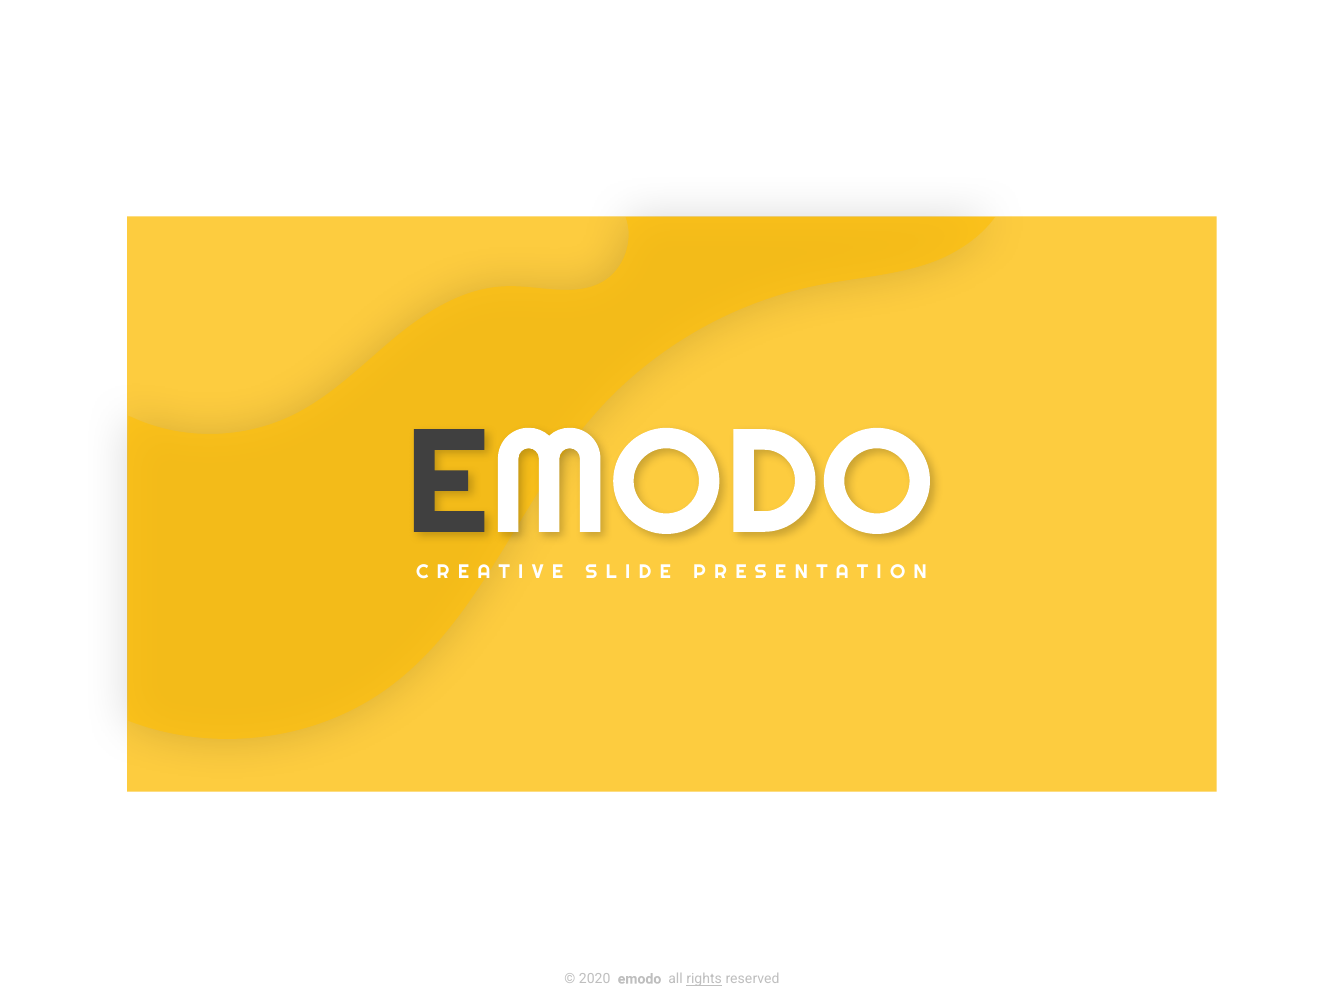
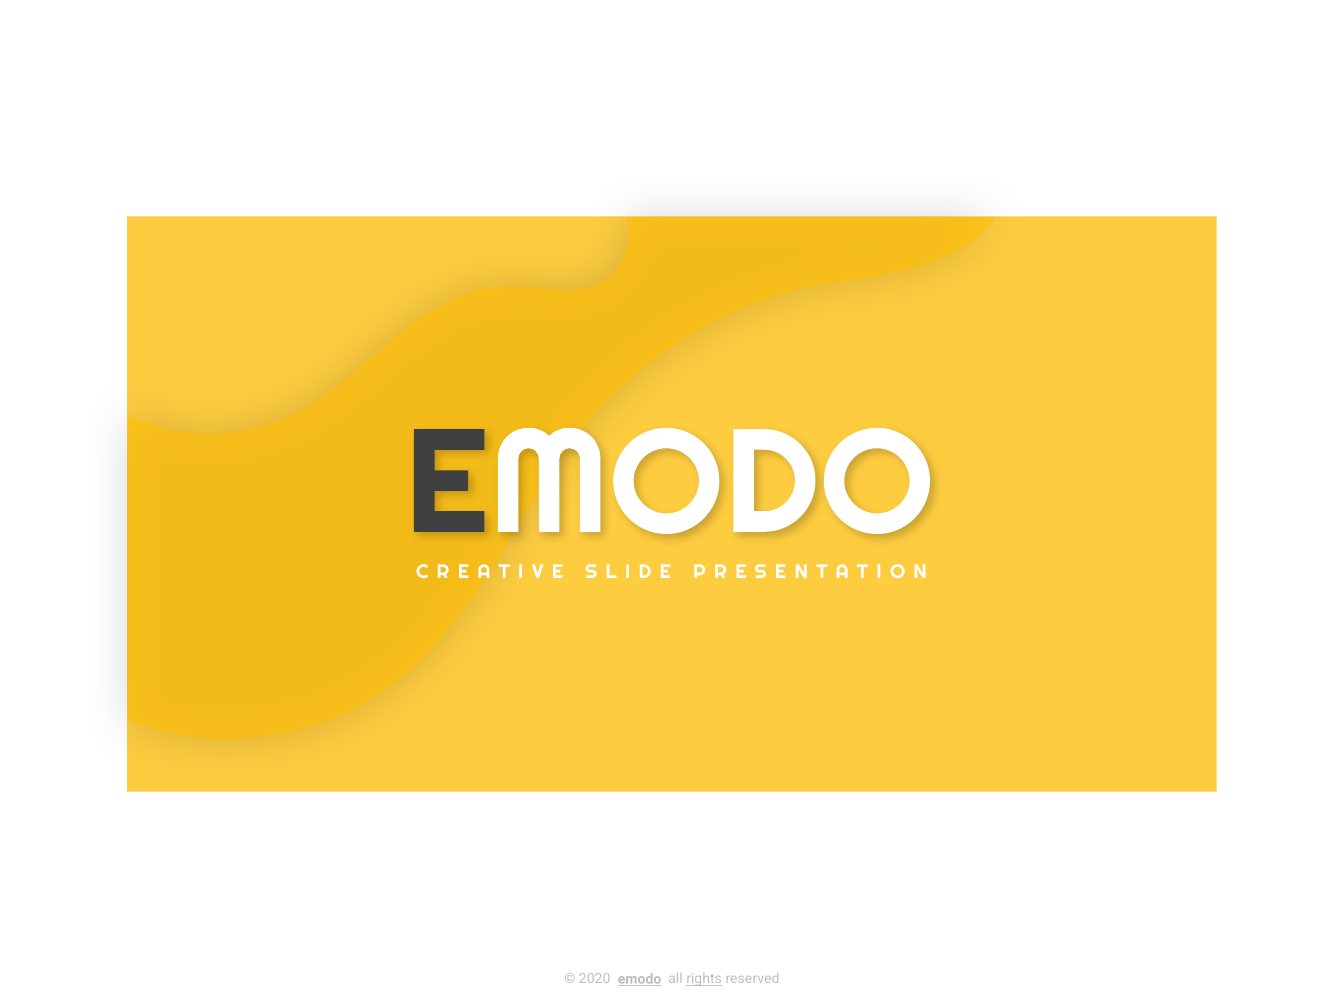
emodo underline: none -> present (639, 979)
